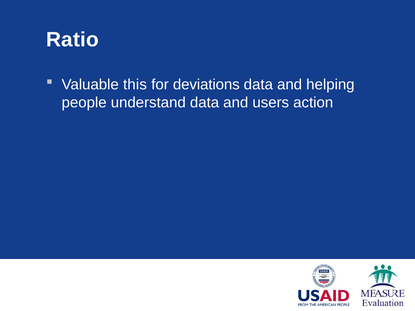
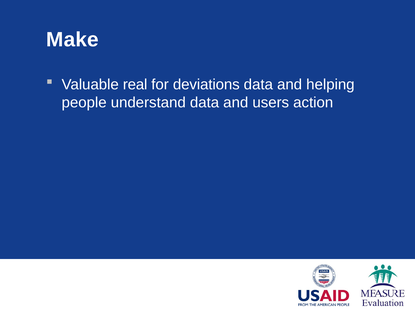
Ratio: Ratio -> Make (72, 40)
this: this -> real (135, 85)
